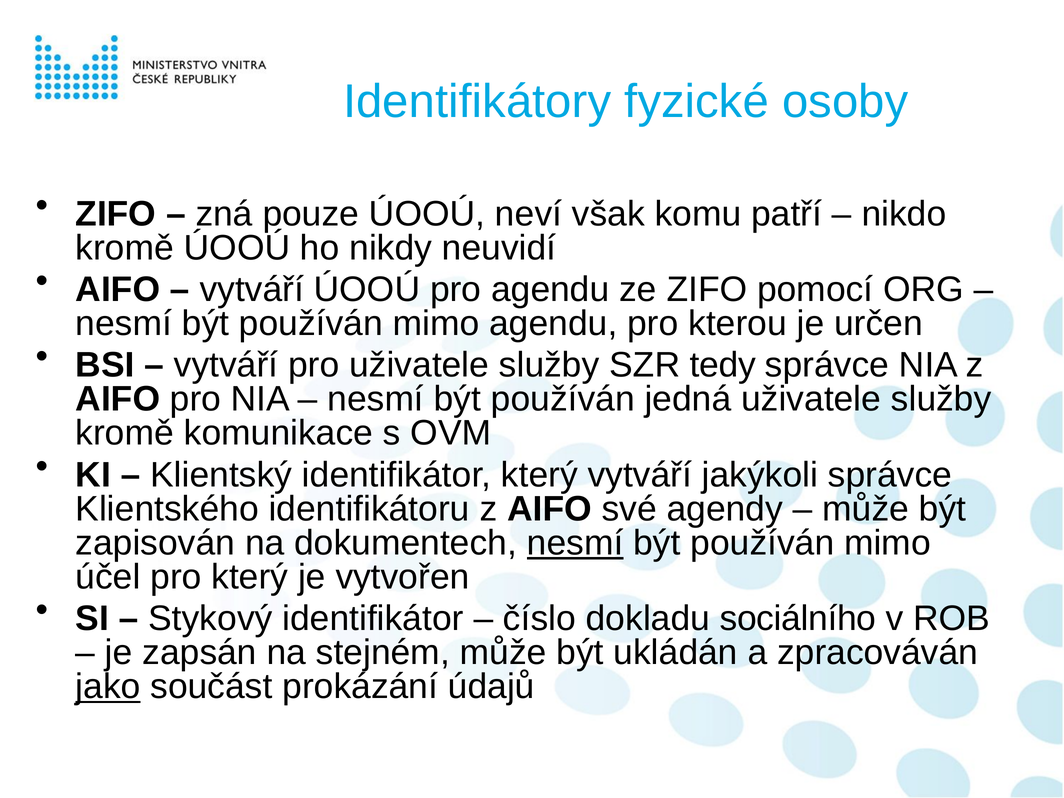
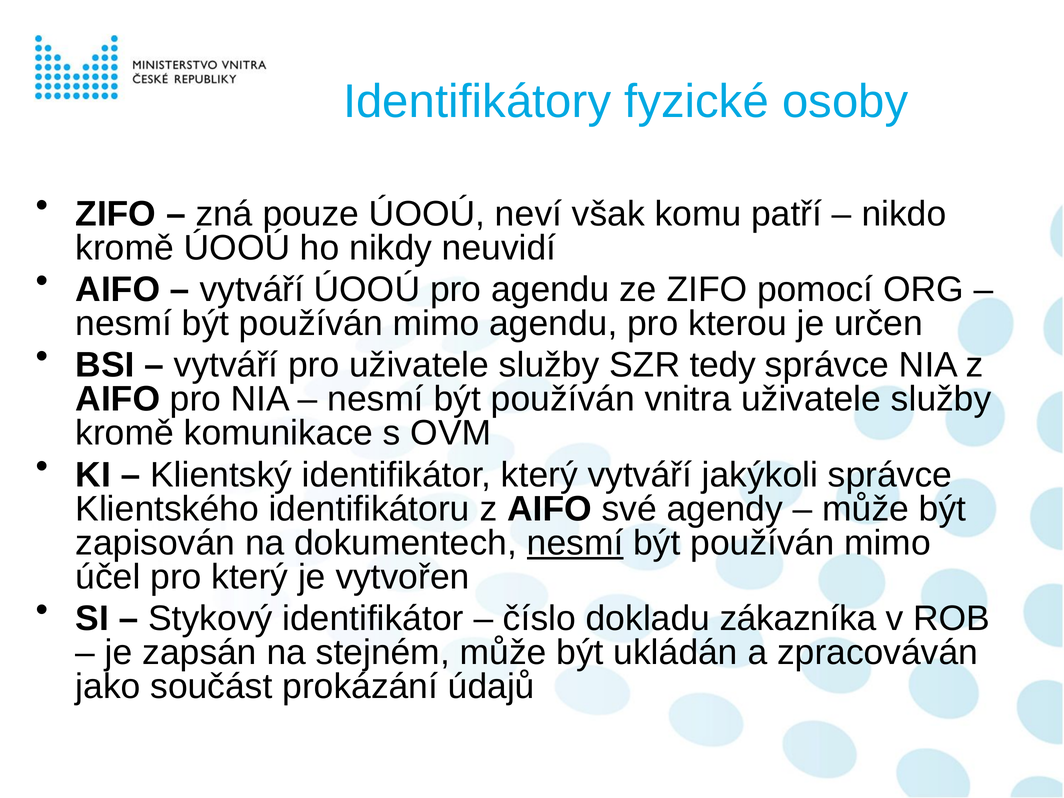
jedná: jedná -> vnitra (688, 399)
sociálního: sociálního -> zákazníka (798, 619)
jako underline: present -> none (108, 687)
